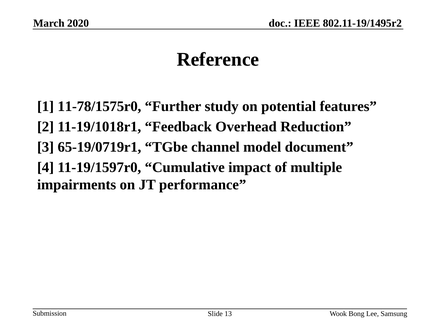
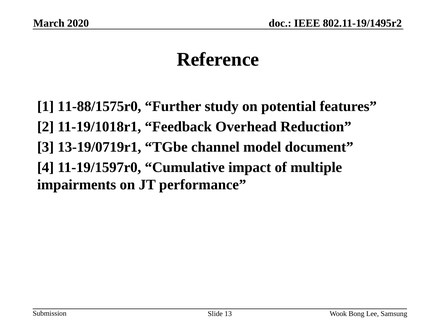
11-78/1575r0: 11-78/1575r0 -> 11-88/1575r0 (99, 106)
65-19/0719r1: 65-19/0719r1 -> 13-19/0719r1 (99, 147)
